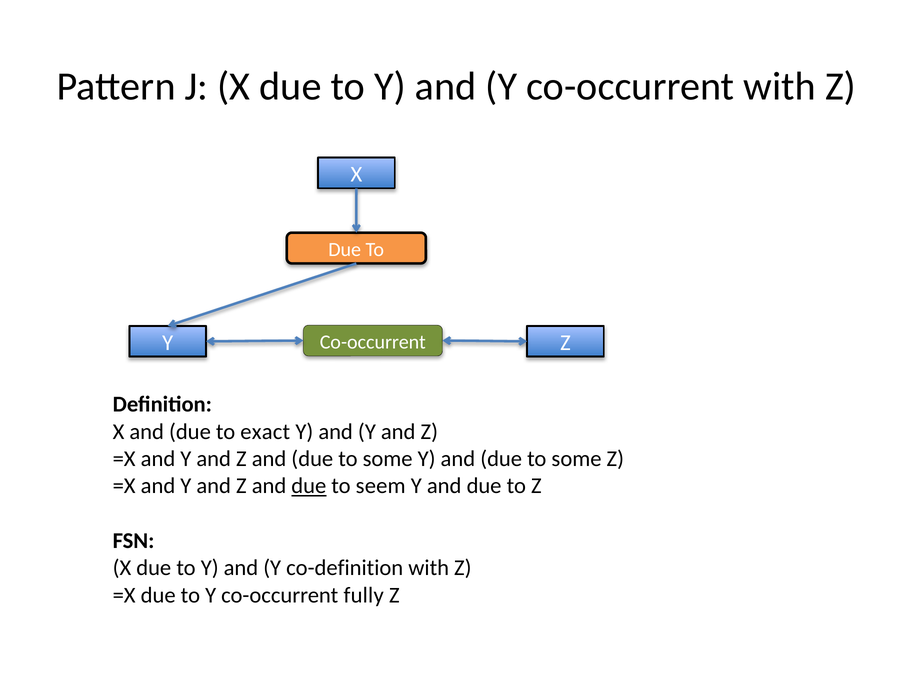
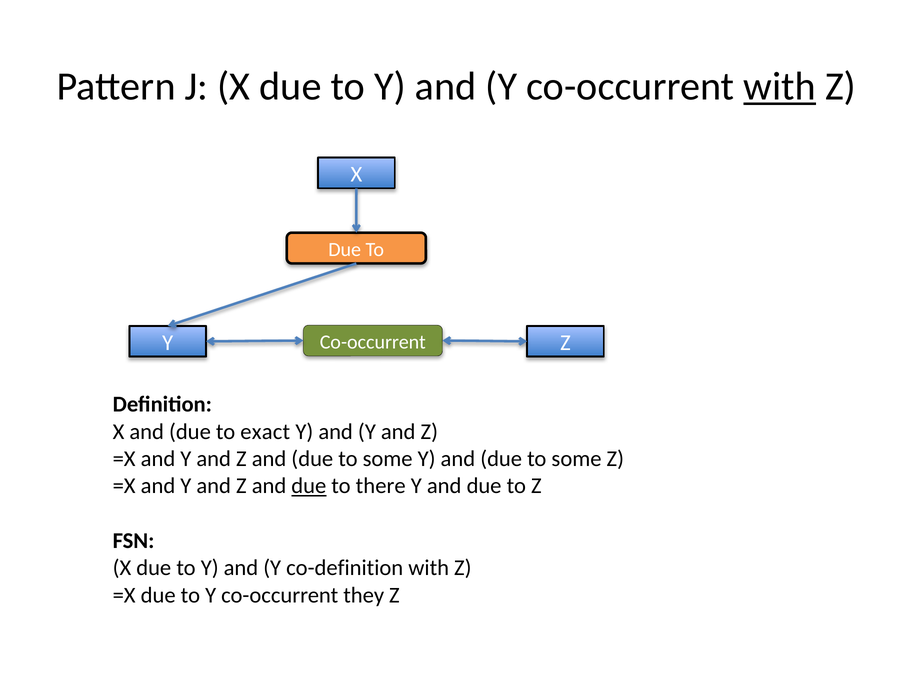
with underline: none -> present (780, 86)
seem: seem -> there (381, 486)
fully: fully -> they (364, 595)
